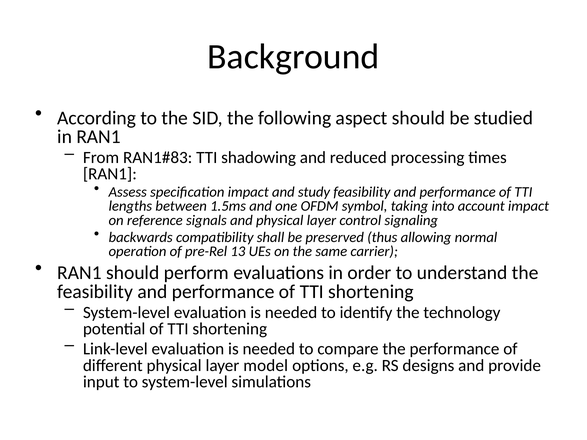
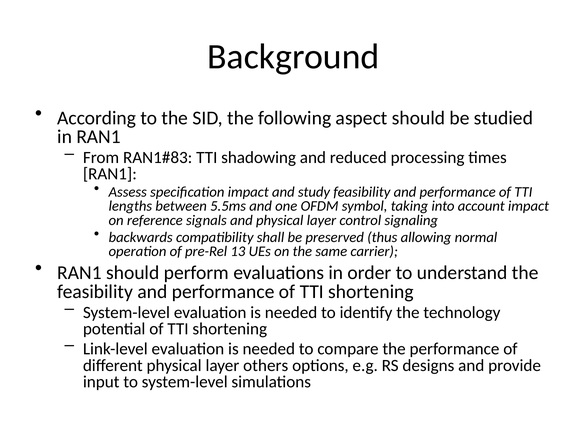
1.5ms: 1.5ms -> 5.5ms (228, 206)
model: model -> others (266, 366)
